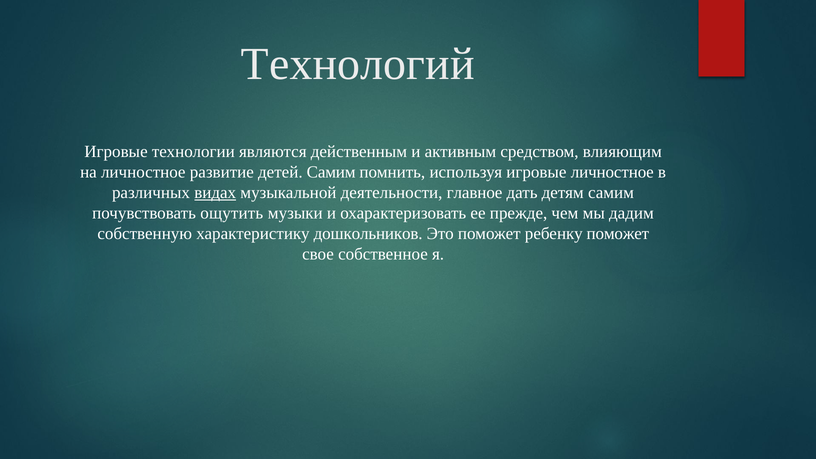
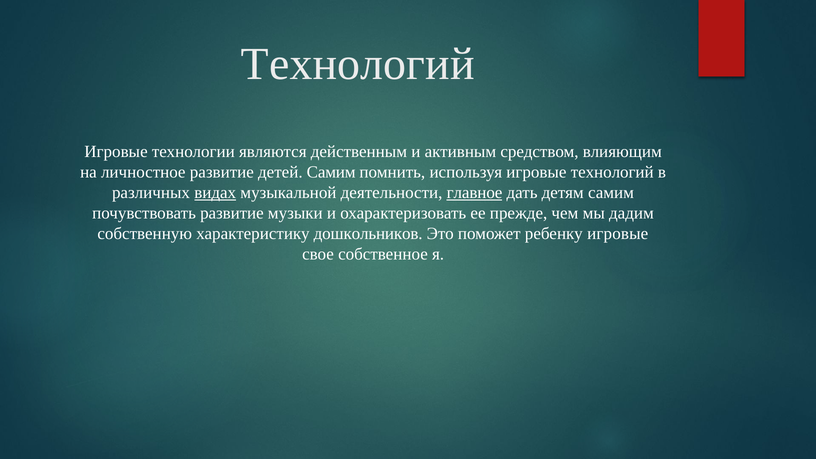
игровые личностное: личностное -> технологий (612, 172)
главное underline: none -> present (475, 193)
почувствовать ощутить: ощутить -> развитие (232, 213)
ребенку поможет: поможет -> игровые (618, 233)
